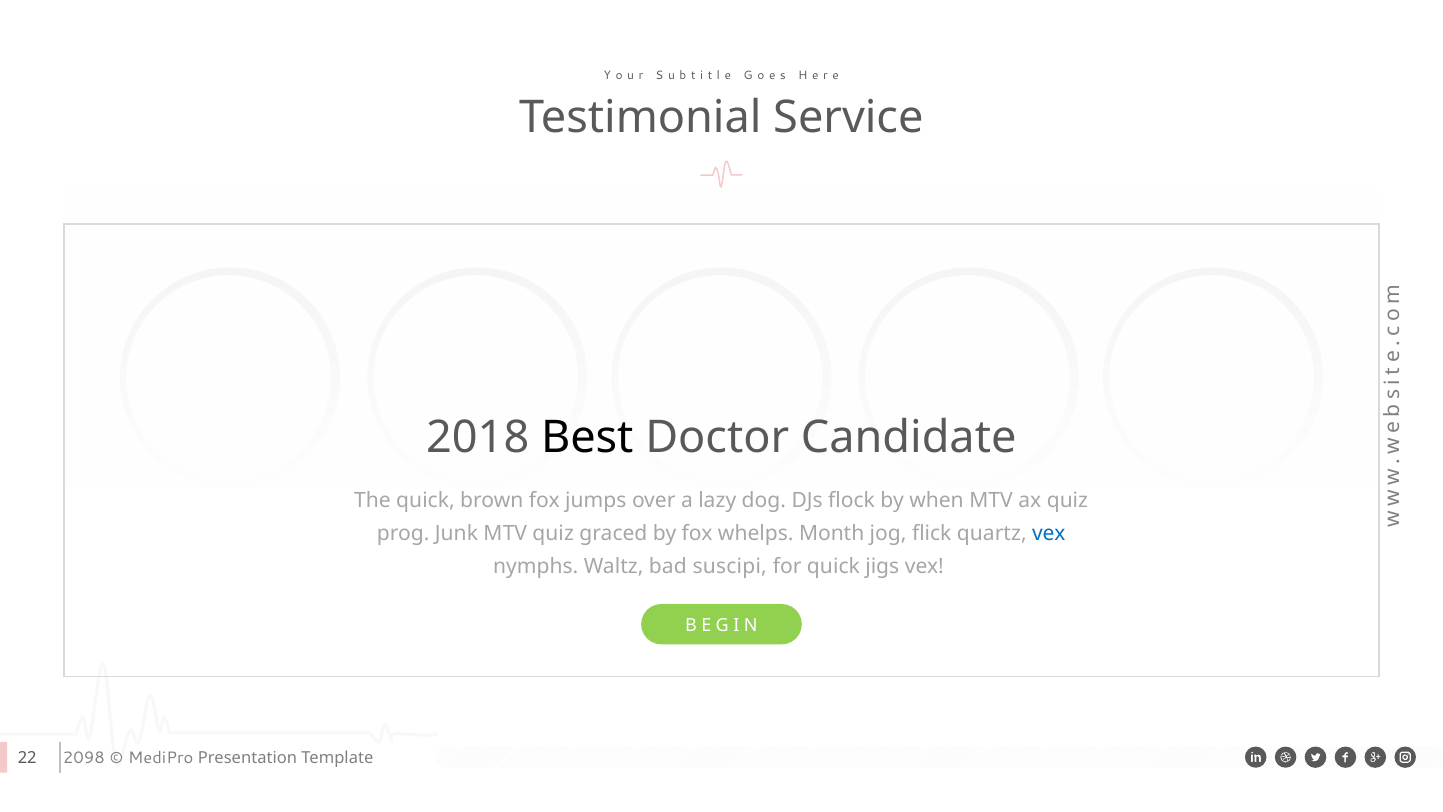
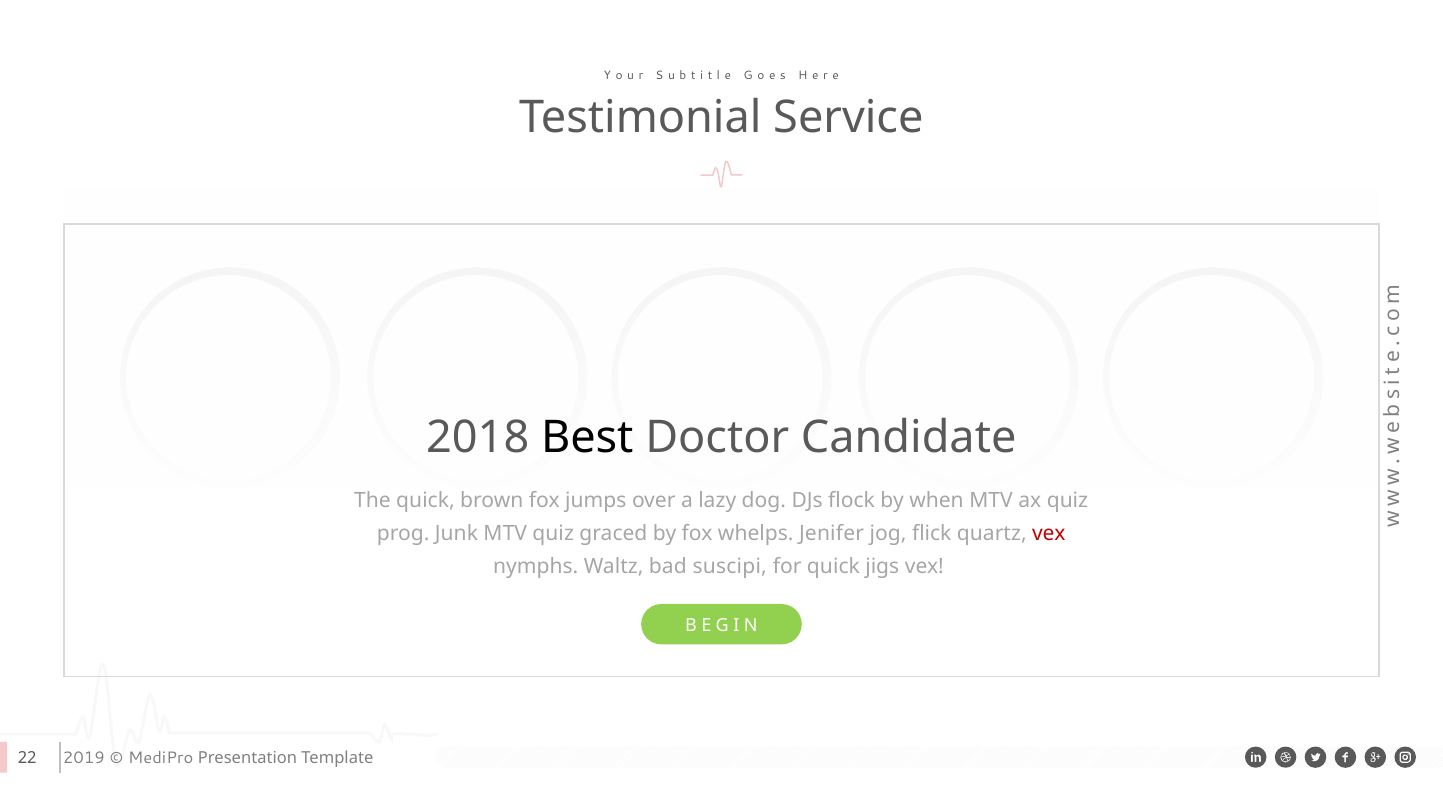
Month: Month -> Jenifer (832, 533)
vex colour: blue -> red (1049, 533)
2098: 2098 -> 2019 (84, 758)
